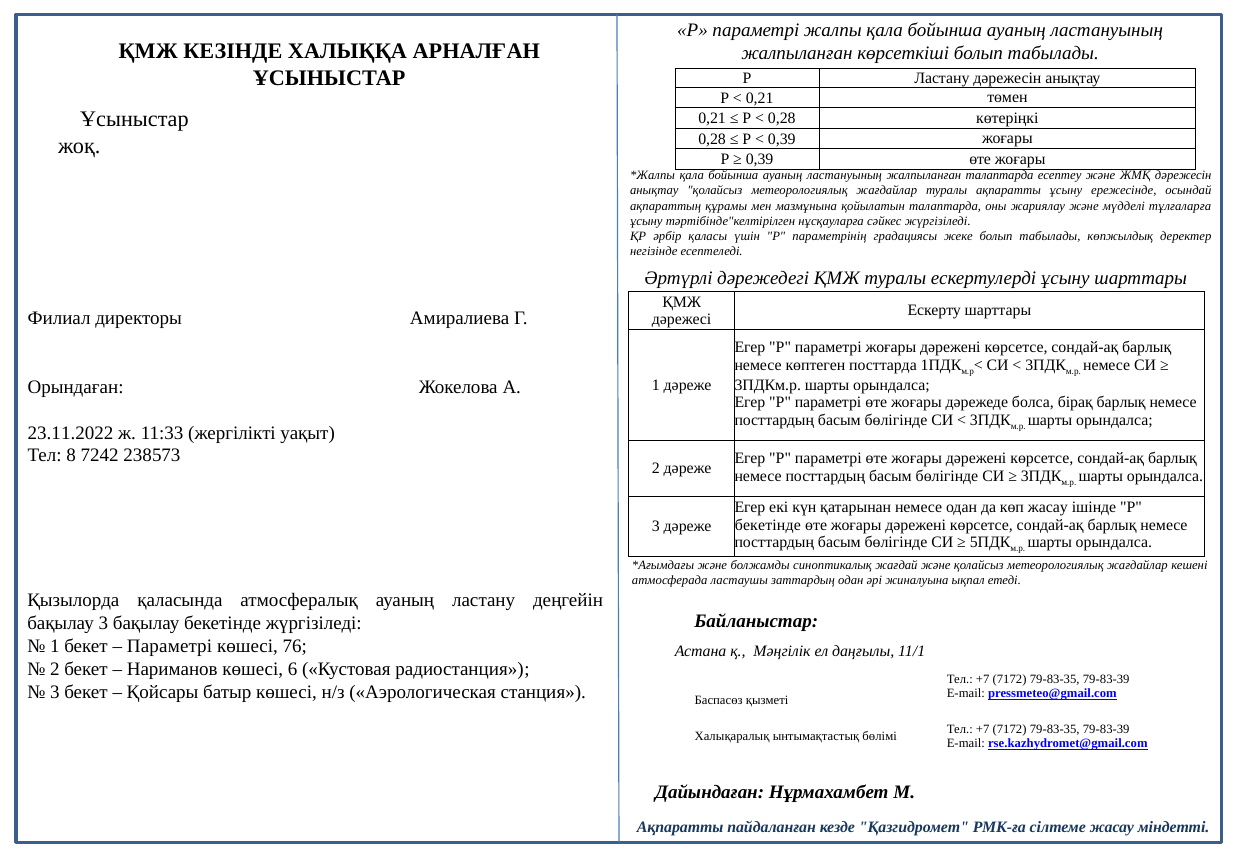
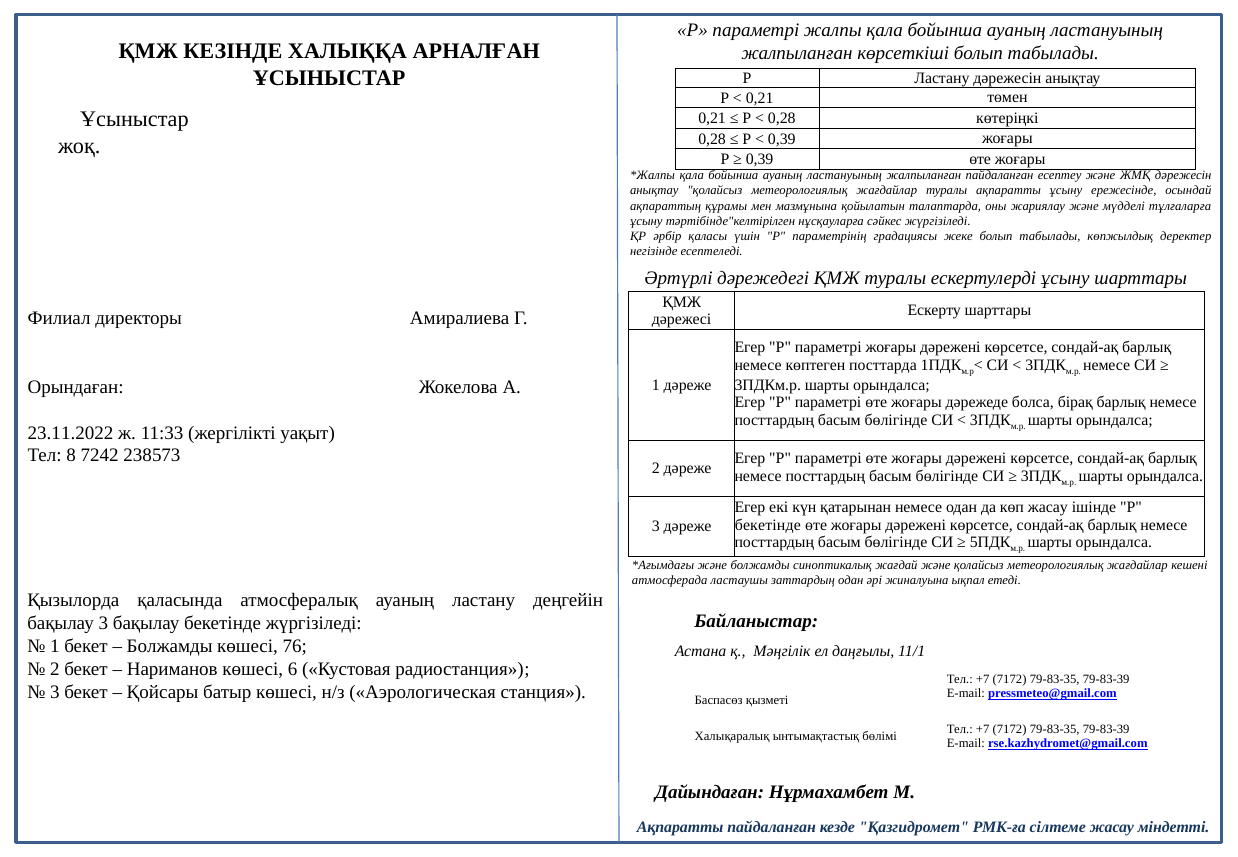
жалпыланған талаптарда: талаптарда -> пайдаланған (1000, 176)
Параметрі: Параметрі -> Болжамды (170, 646)
